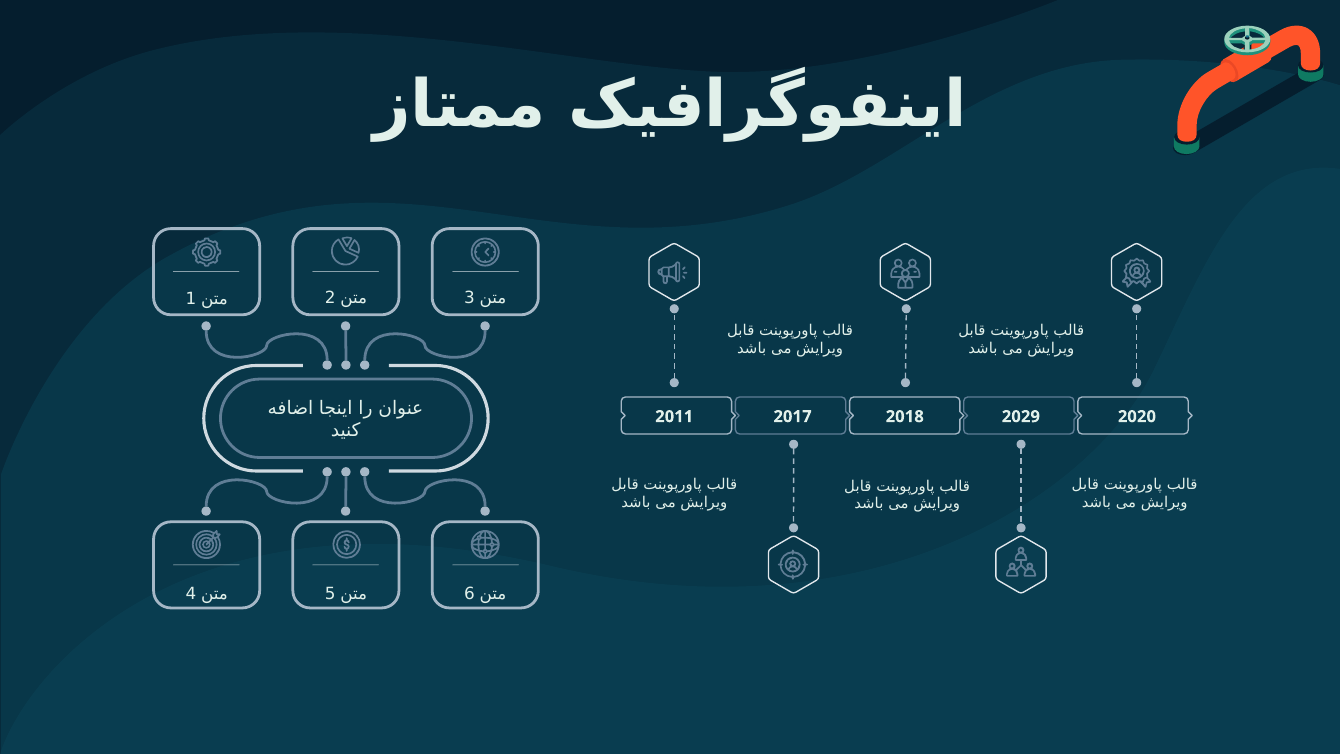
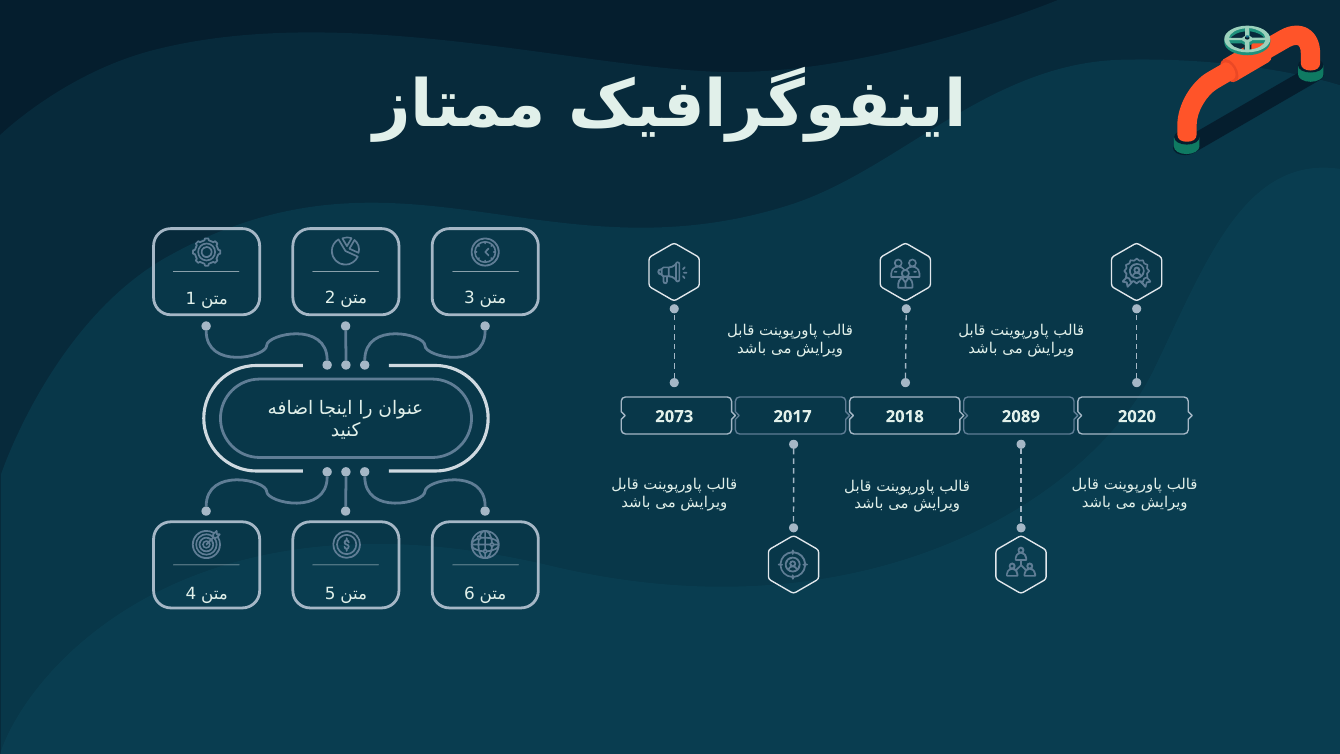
2011: 2011 -> 2073 (674, 417)
2029: 2029 -> 2089 (1021, 417)
